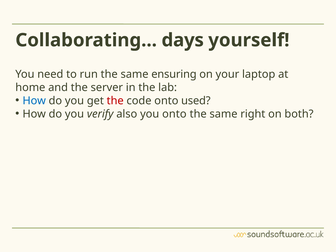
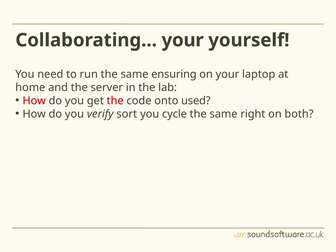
Collaborating days: days -> your (183, 40)
How colour: blue -> red (34, 101)
also: also -> sort (127, 114)
you onto: onto -> cycle (174, 114)
